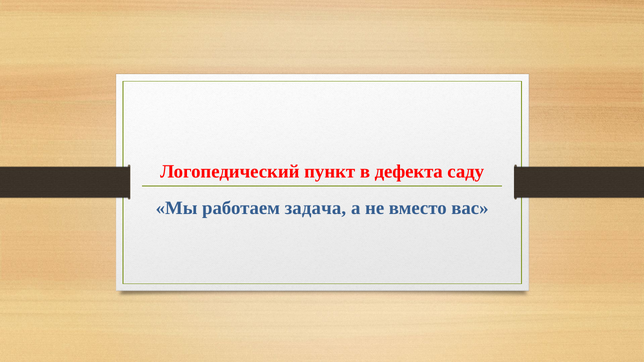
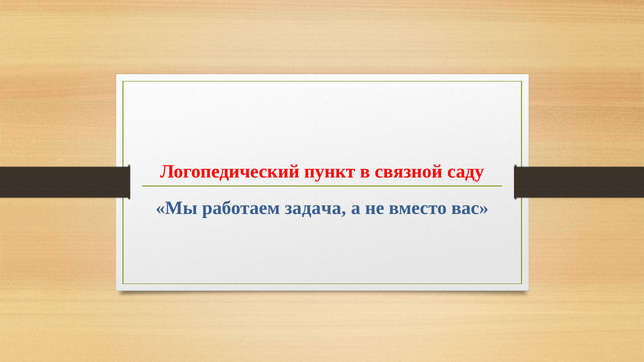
дефекта: дефекта -> связной (409, 171)
